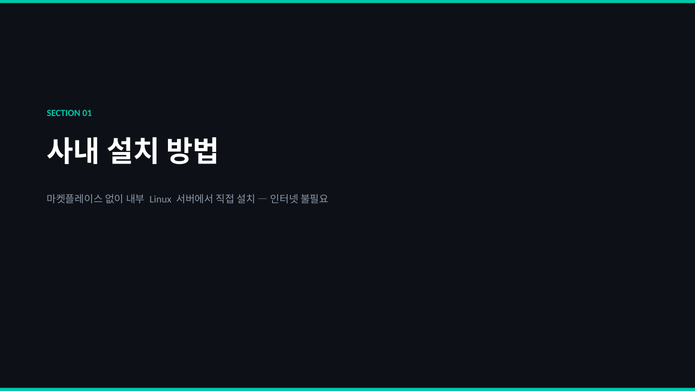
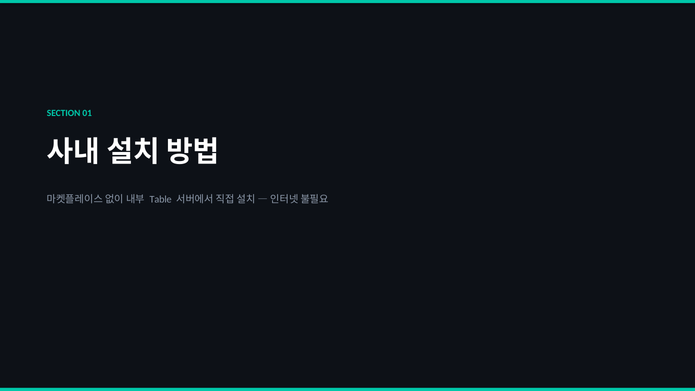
Linux: Linux -> Table (161, 200)
